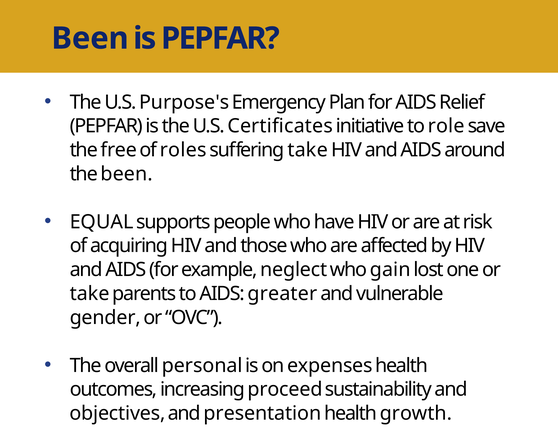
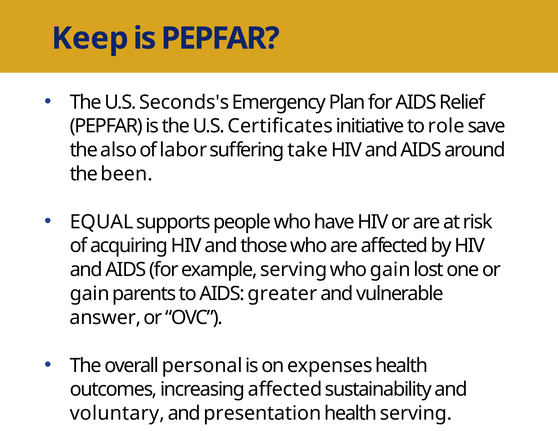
Been: Been -> Keep (90, 38)
Purpose's: Purpose's -> Seconds's (184, 102)
free: free -> also (119, 150)
roles: roles -> labor (183, 150)
example neglect: neglect -> serving (294, 270)
take: take -> gain (90, 294)
gender: gender -> answer (105, 318)
increasing proceed: proceed -> affected (285, 390)
objectives: objectives -> voluntary (117, 414)
health growth: growth -> serving (416, 414)
